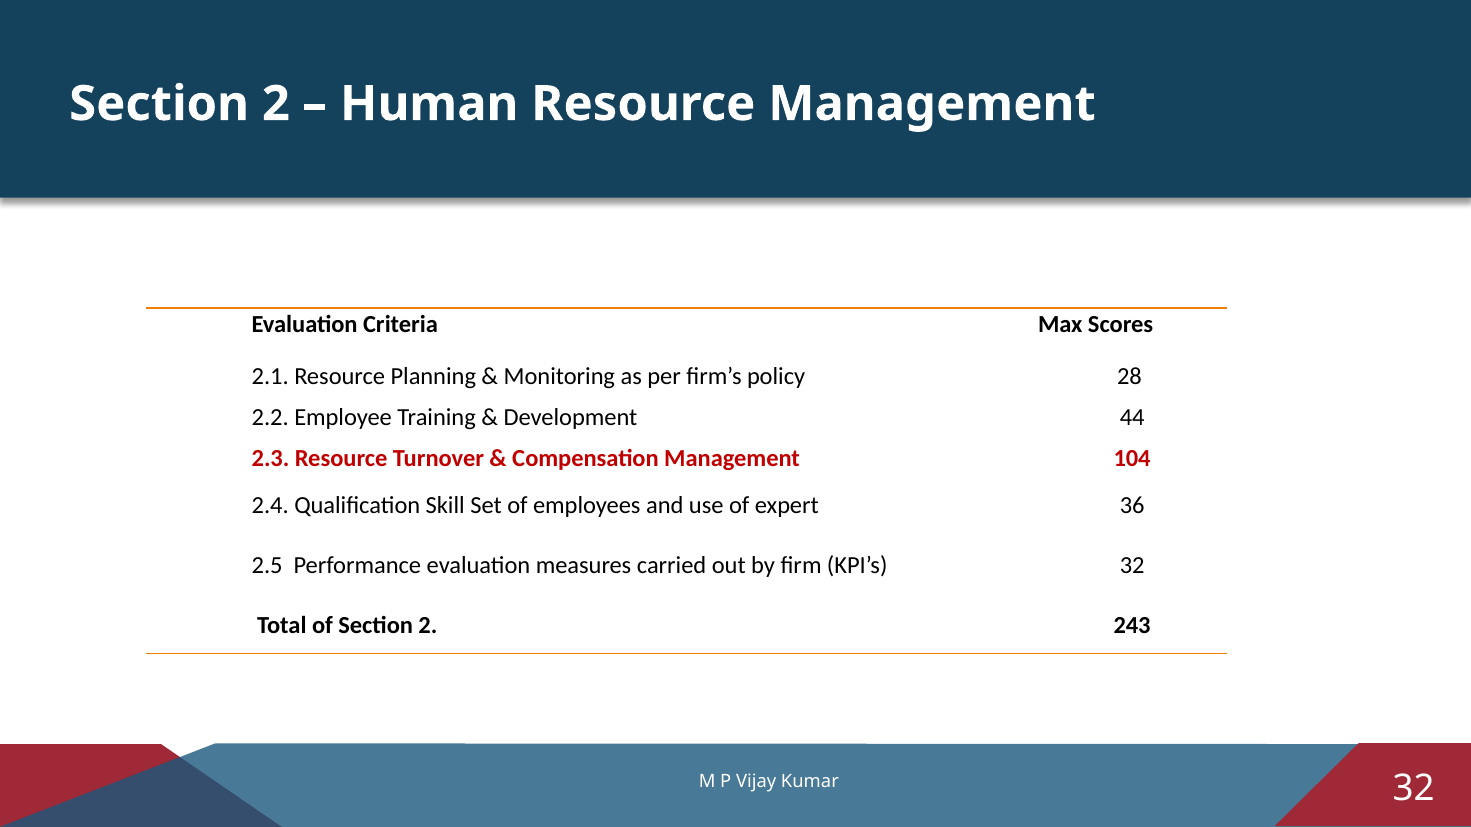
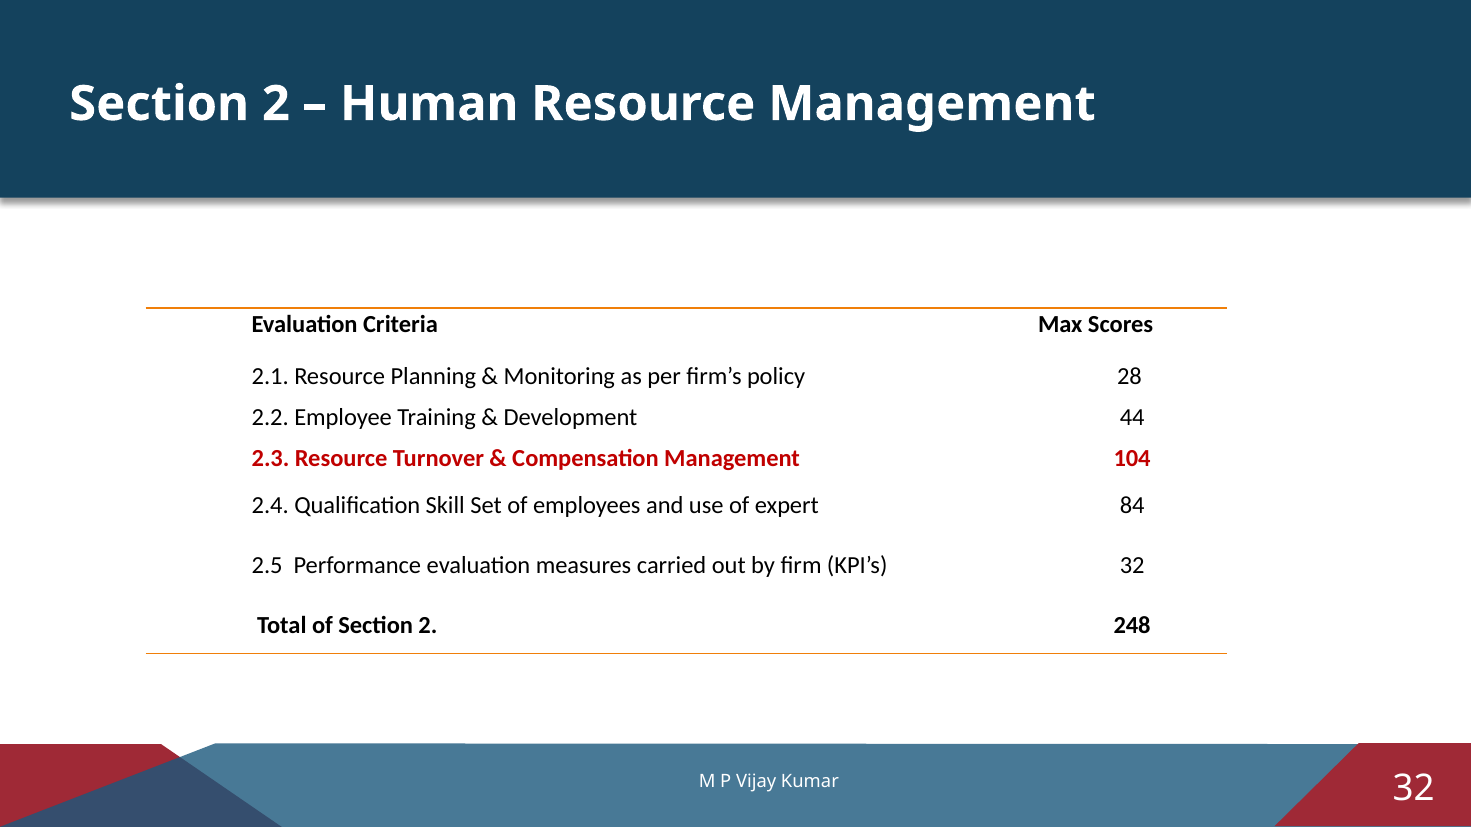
36: 36 -> 84 (1132, 505)
243: 243 -> 248 (1132, 625)
